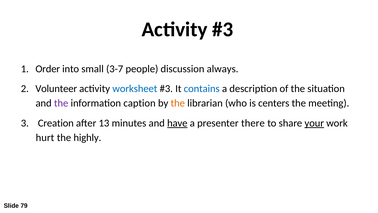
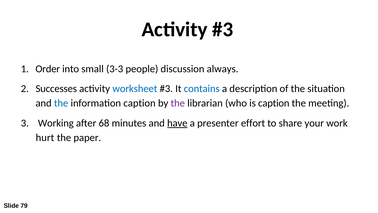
3-7: 3-7 -> 3-3 (115, 69)
Volunteer: Volunteer -> Successes (56, 89)
the colour: purple -> blue (61, 103)
the colour: orange -> purple (178, 103)
is centers: centers -> caption (274, 103)
Creation: Creation -> Working (56, 123)
13: 13 -> 68 (104, 123)
there: there -> effort (253, 123)
your underline: present -> none (314, 123)
highly: highly -> paper (87, 137)
